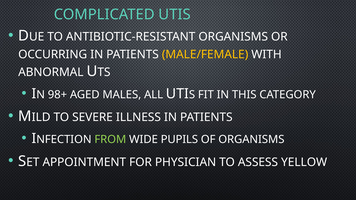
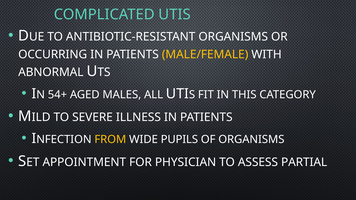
98+: 98+ -> 54+ (57, 95)
FROM colour: light green -> yellow (110, 140)
YELLOW: YELLOW -> PARTIAL (304, 162)
